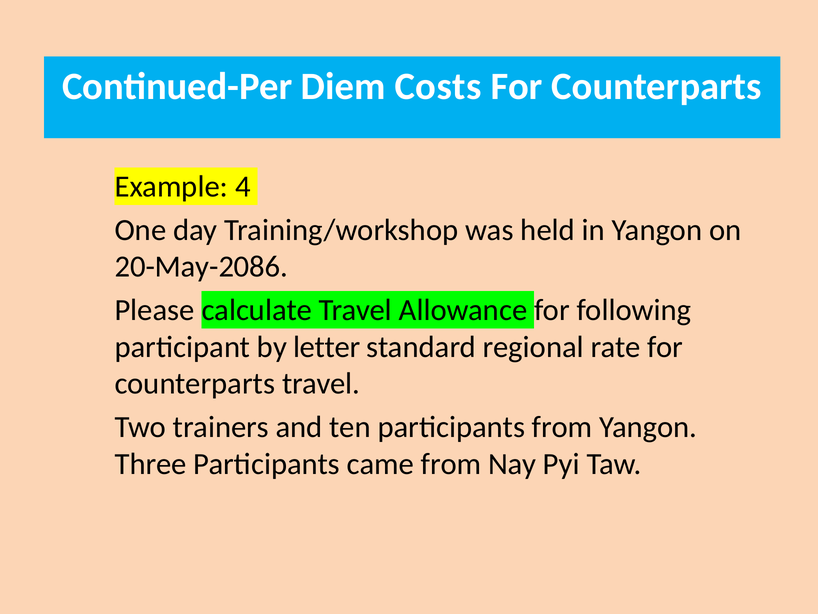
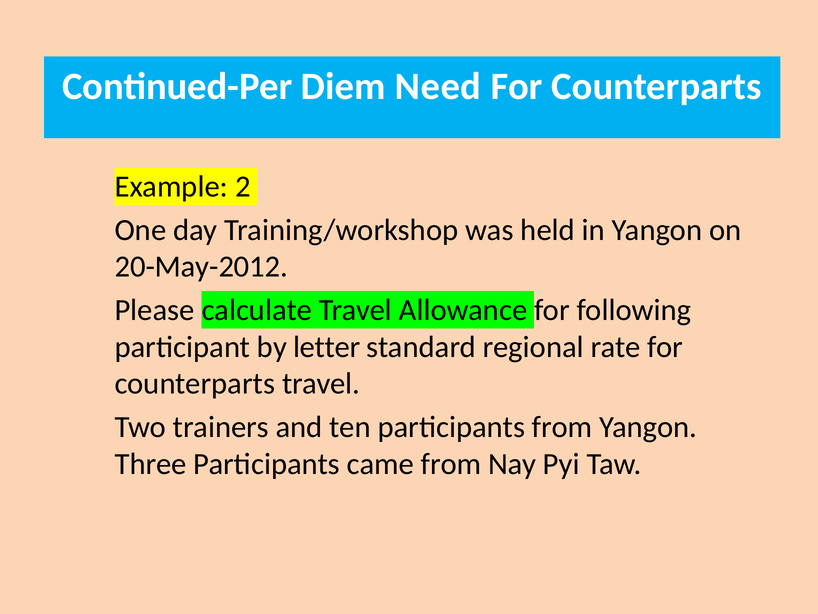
Costs: Costs -> Need (438, 86)
4: 4 -> 2 (243, 186)
20-May-2086: 20-May-2086 -> 20-May-2012 (201, 267)
